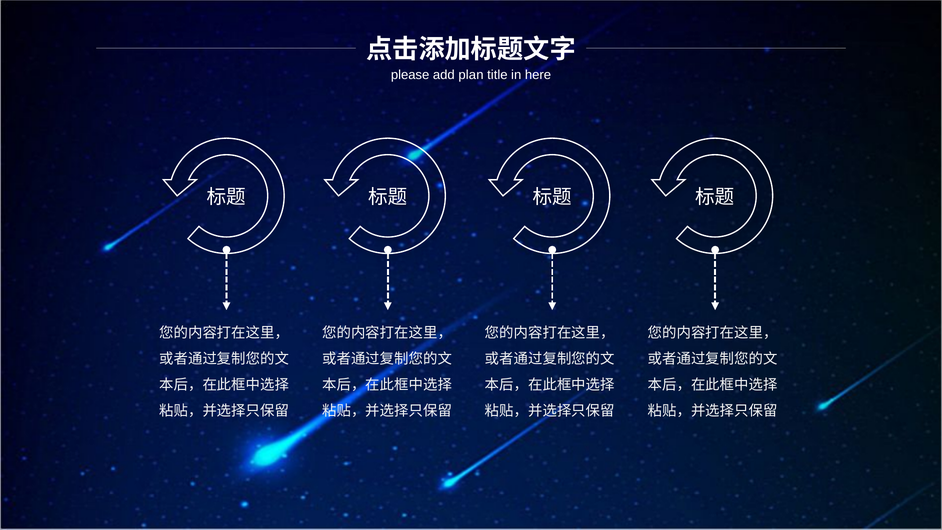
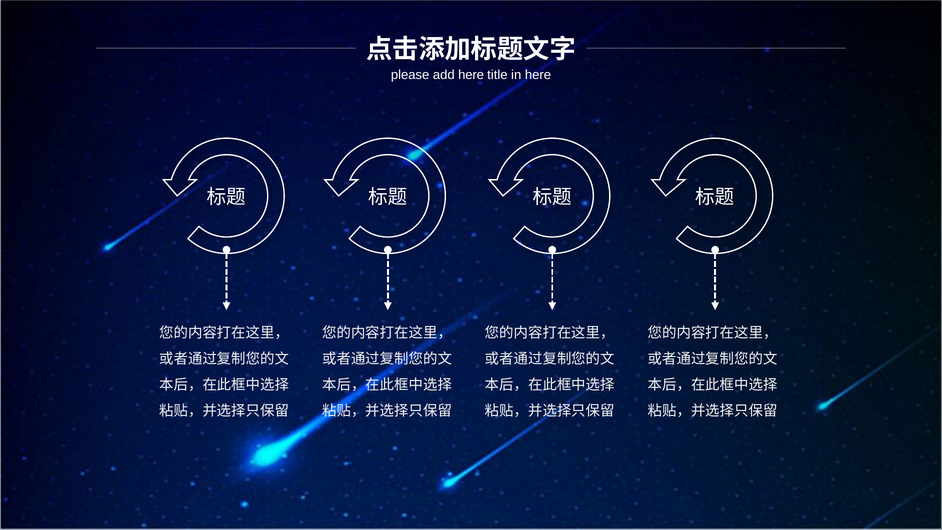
add plan: plan -> here (471, 75)
